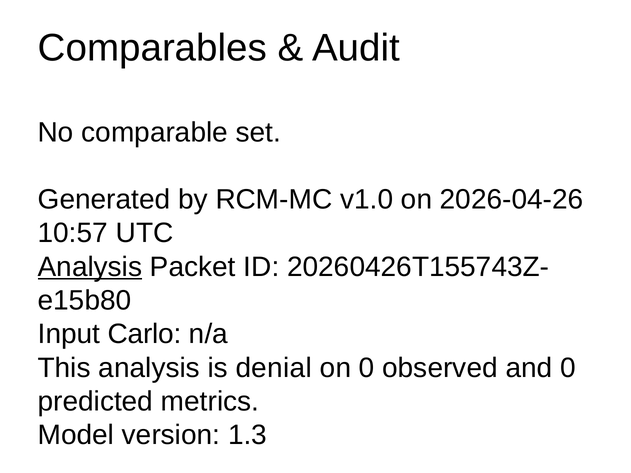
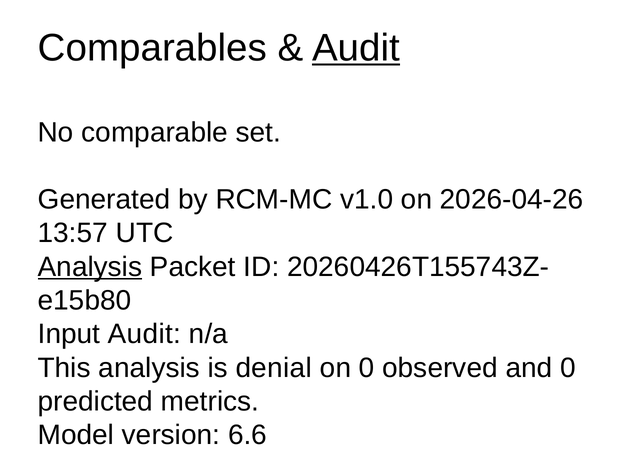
Audit underline: none -> present (356, 48)
10:57: 10:57 -> 13:57 (73, 233)
Input Carlo: Carlo -> Audit (144, 334)
1.3: 1.3 -> 6.6 (248, 435)
